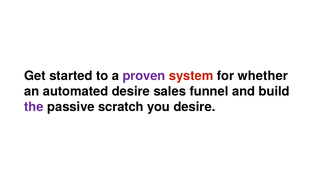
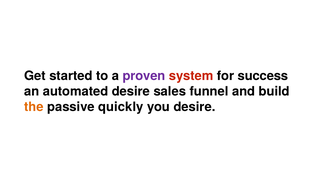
whether: whether -> success (263, 76)
the colour: purple -> orange (34, 107)
scratch: scratch -> quickly (121, 107)
